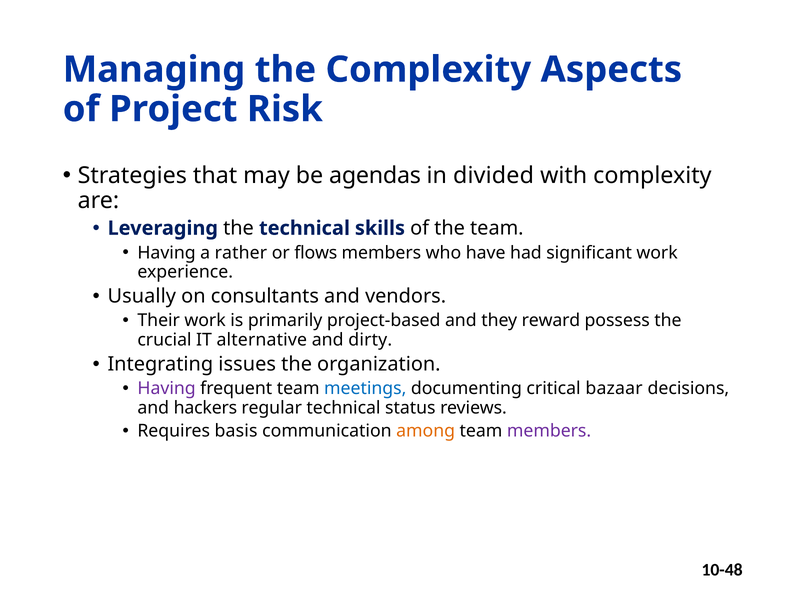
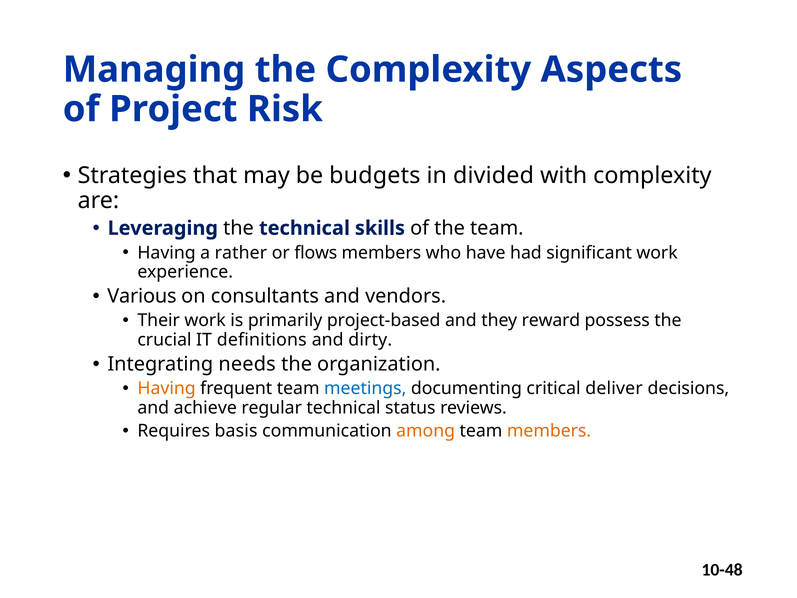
agendas: agendas -> budgets (375, 176)
Usually: Usually -> Various (142, 296)
alternative: alternative -> definitions (262, 340)
issues: issues -> needs (247, 364)
Having colour: purple -> orange (167, 388)
bazaar: bazaar -> deliver (614, 388)
hackers: hackers -> achieve (205, 408)
members colour: purple -> orange (549, 431)
